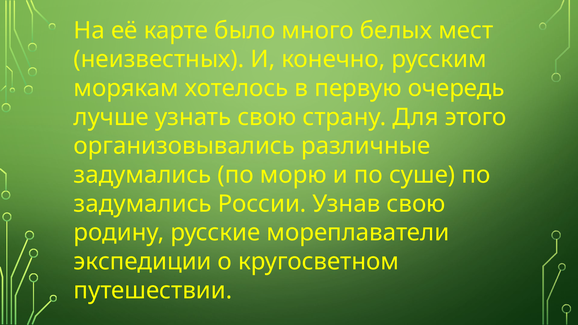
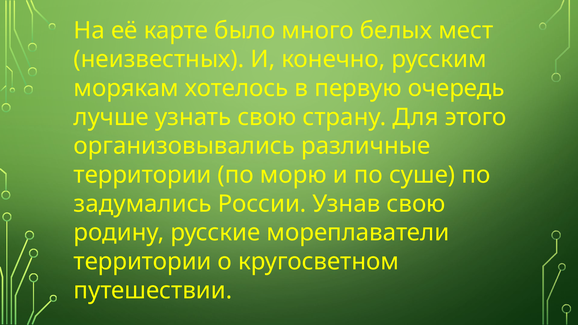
задумались: задумались -> территории (143, 175)
экспедиции: экспедиции -> территории (143, 262)
